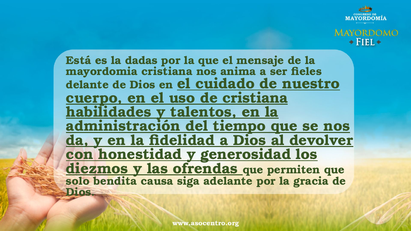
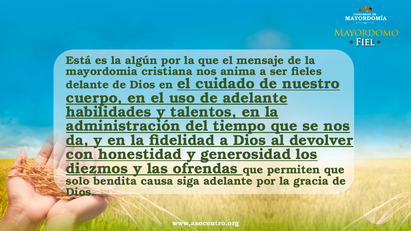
dadas: dadas -> algún (141, 61)
de cristiana: cristiana -> adelante (255, 98)
